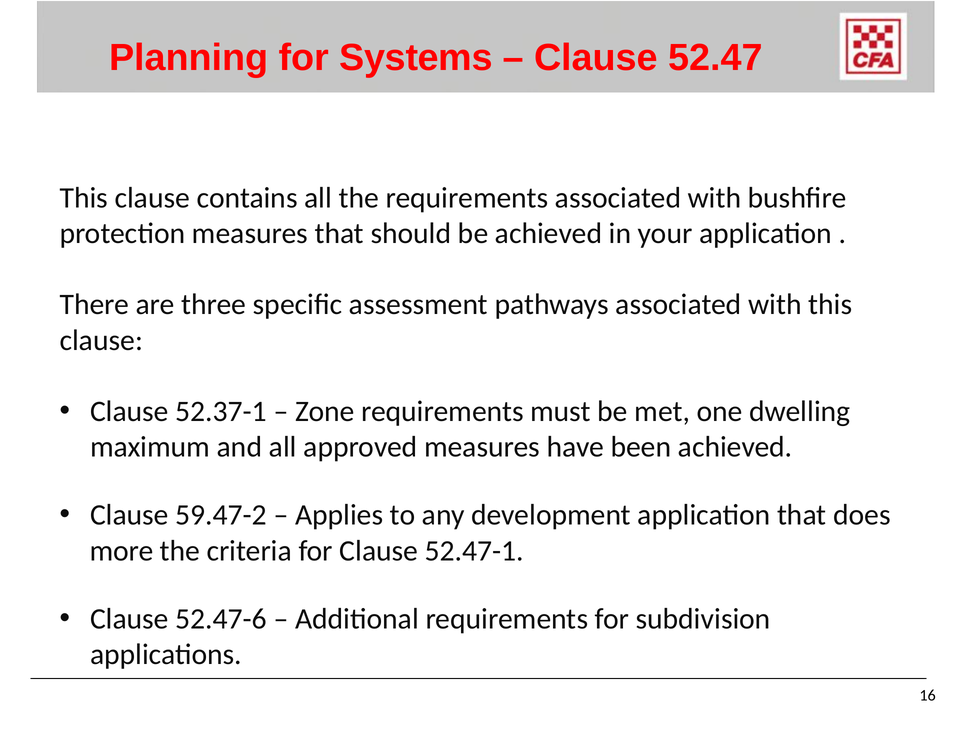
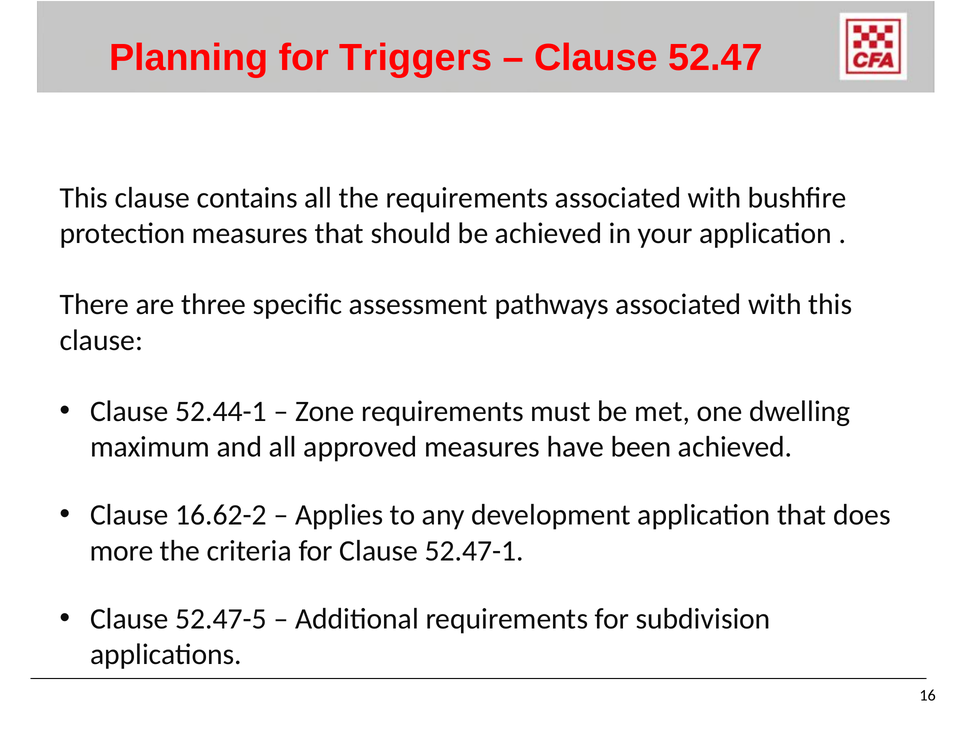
Systems: Systems -> Triggers (416, 58)
52.37-1: 52.37-1 -> 52.44-1 (221, 412)
59.47-2: 59.47-2 -> 16.62-2 (221, 515)
52.47-6: 52.47-6 -> 52.47-5 (221, 619)
